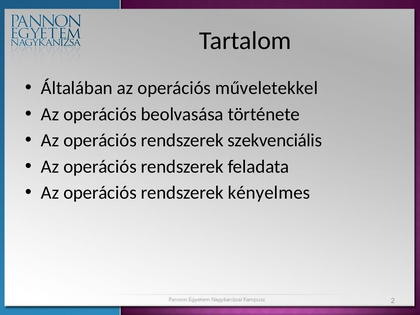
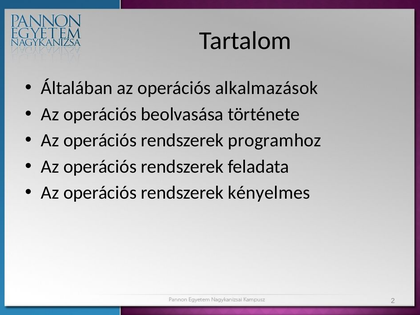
műveletekkel: műveletekkel -> alkalmazások (266, 88)
szekvenciális: szekvenciális -> programhoz (275, 140)
